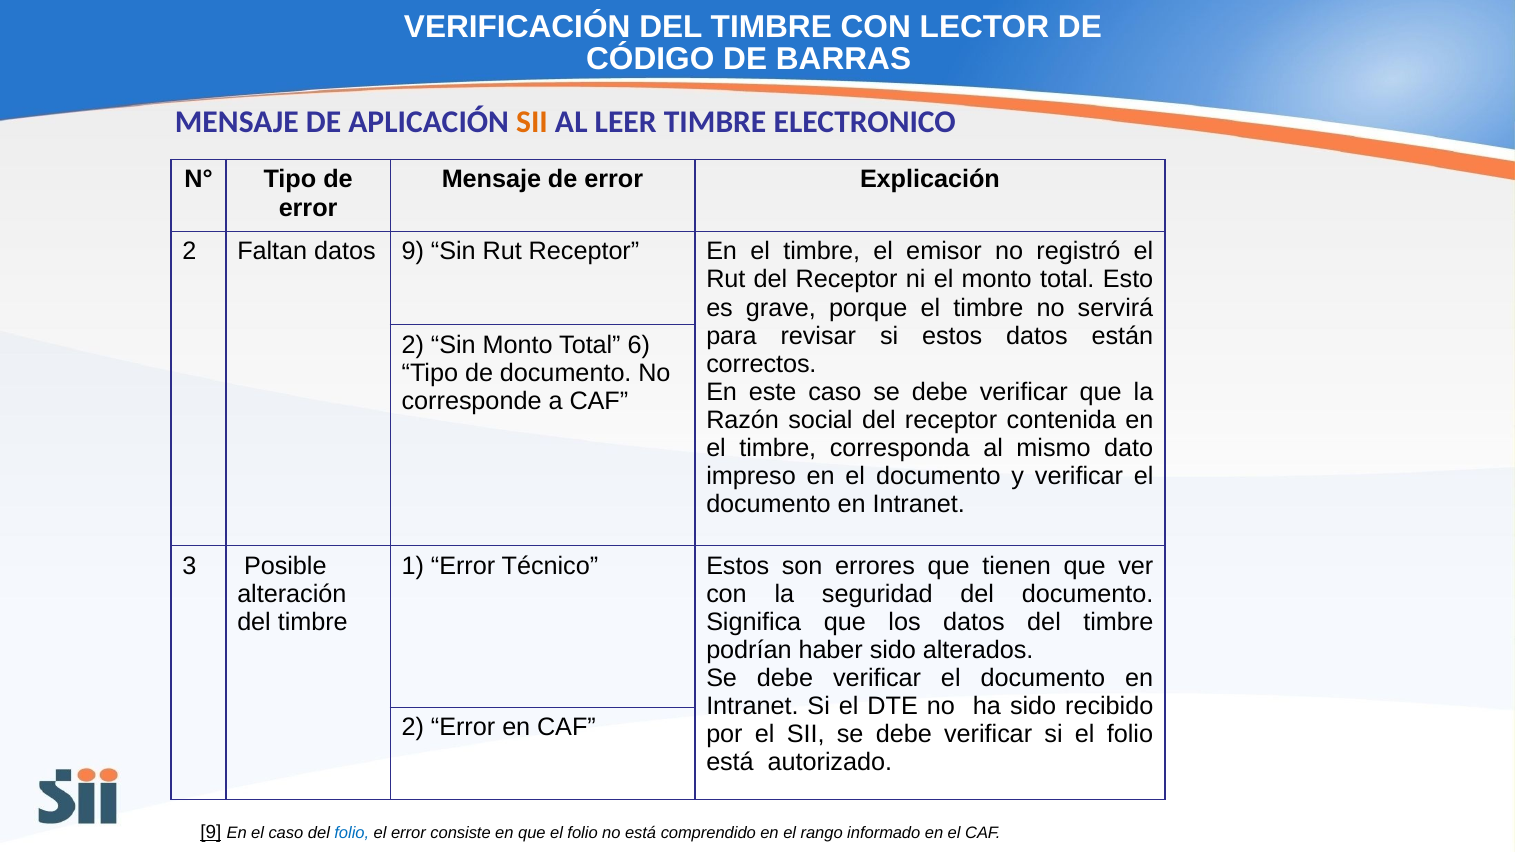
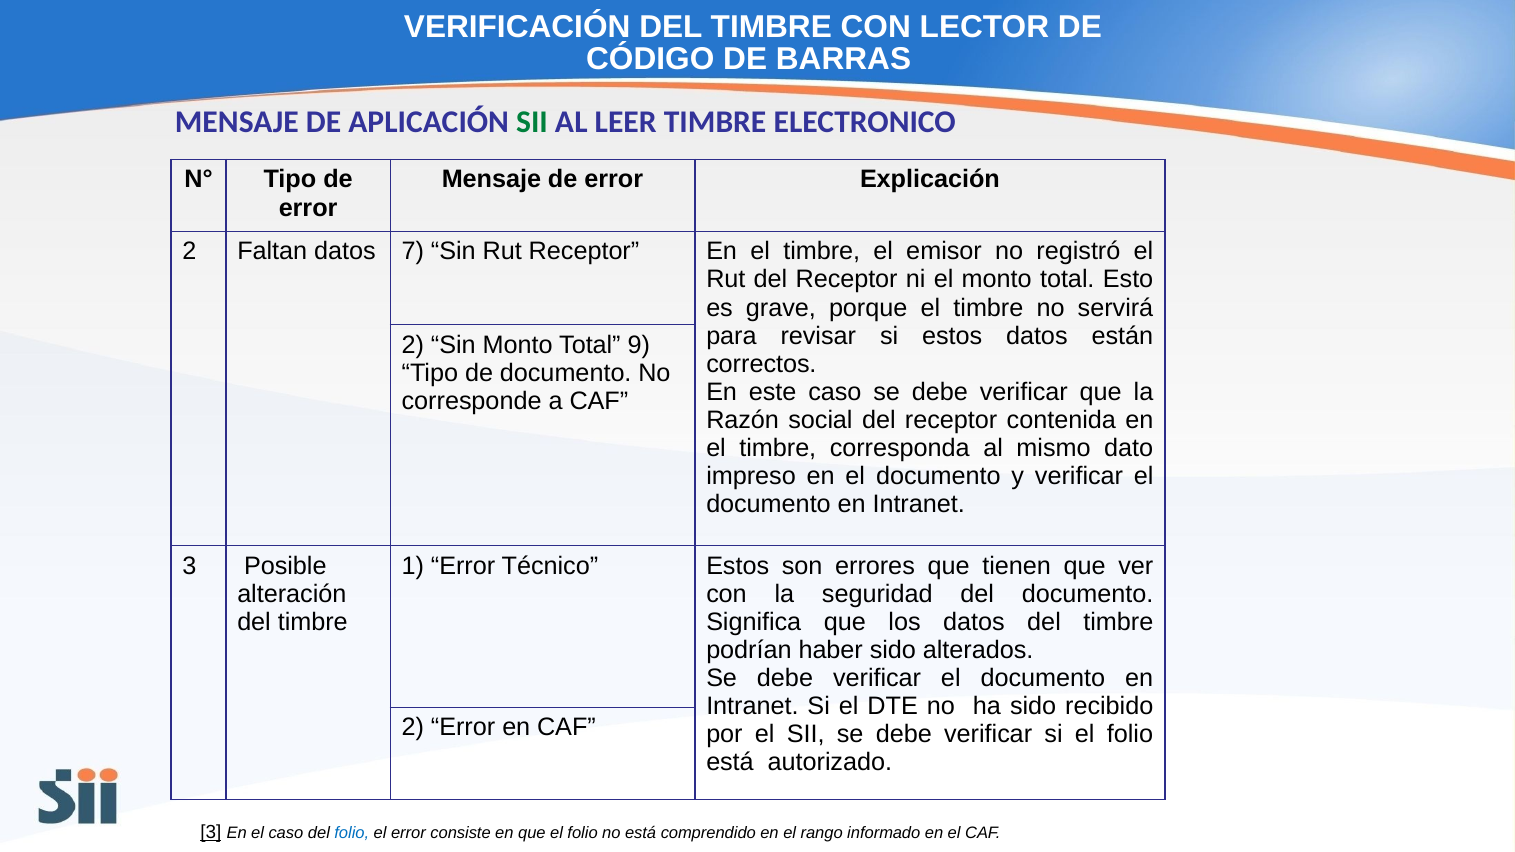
SII colour: orange -> green (532, 122)
datos 9: 9 -> 7 (413, 252)
6: 6 -> 9 (639, 345)
9: 9 -> 3 (211, 833)
